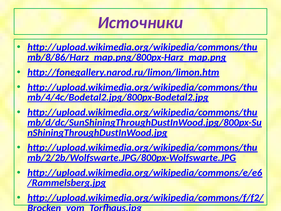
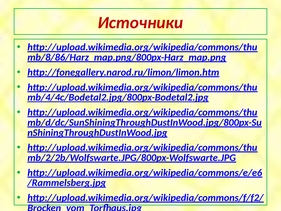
Источники colour: purple -> red (140, 23)
